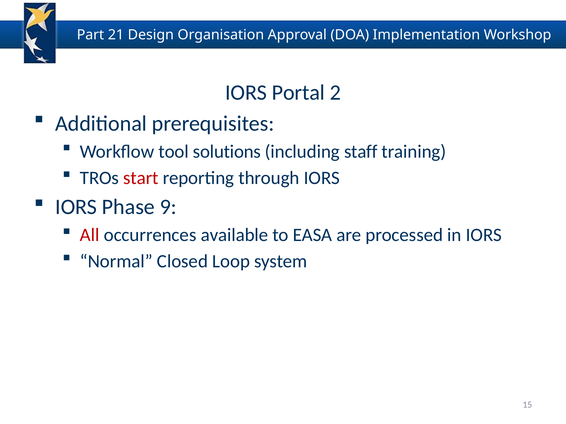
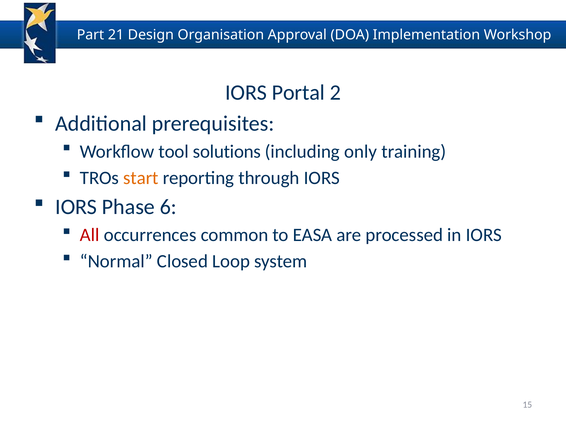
staff: staff -> only (361, 152)
start colour: red -> orange (141, 178)
9: 9 -> 6 (168, 207)
available: available -> common (234, 235)
